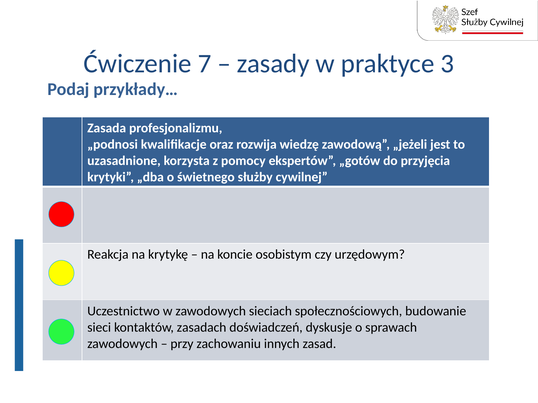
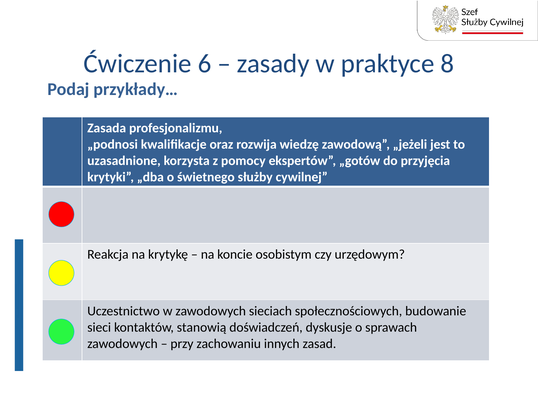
7: 7 -> 6 (204, 64)
3: 3 -> 8 (447, 64)
zasadach: zasadach -> stanowią (202, 328)
